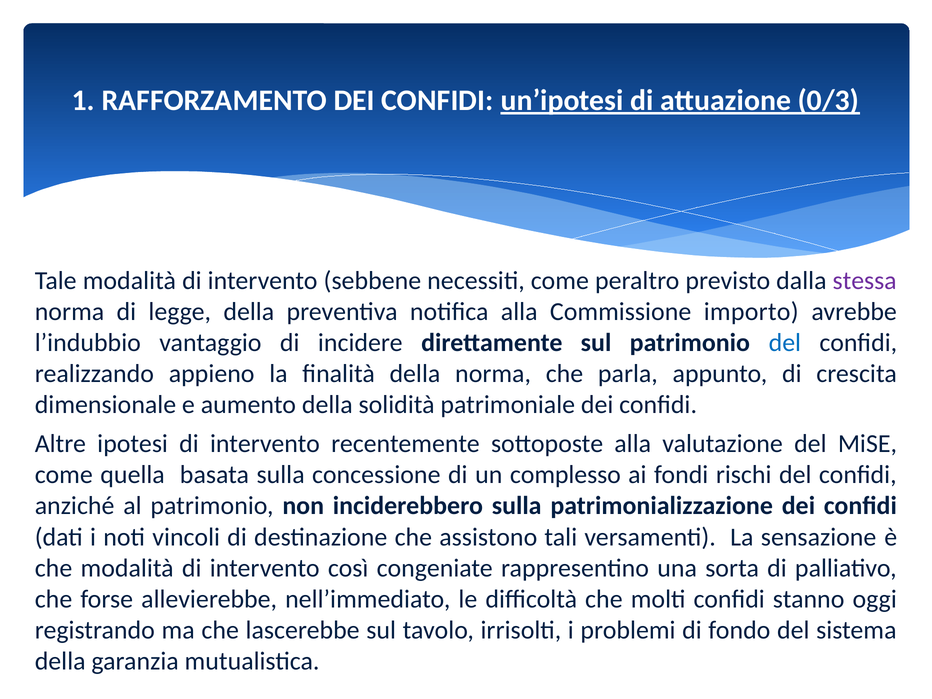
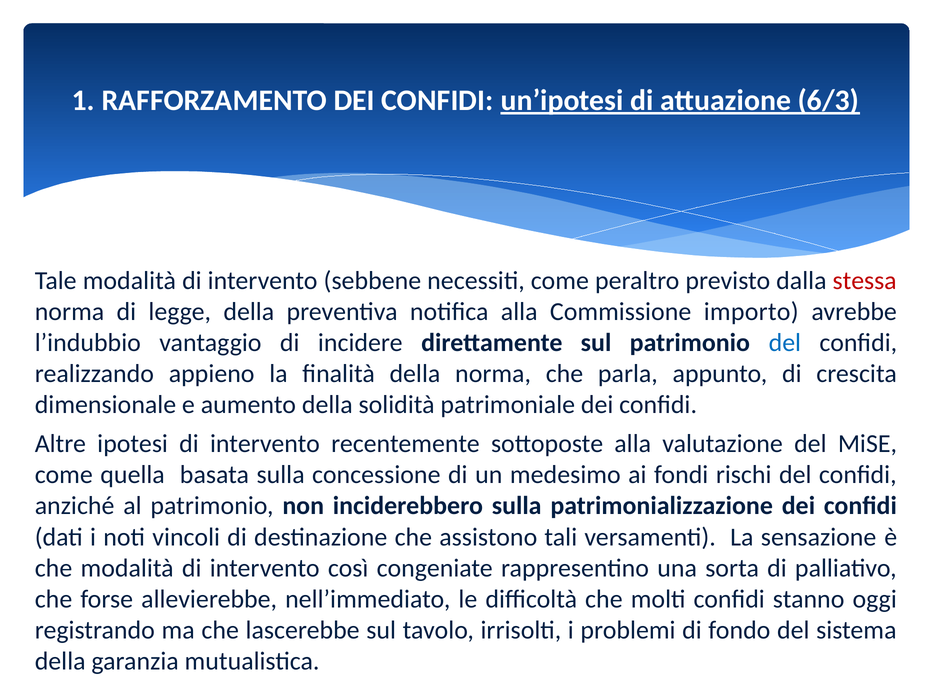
0/3: 0/3 -> 6/3 (828, 100)
stessa colour: purple -> red (865, 281)
complesso: complesso -> medesimo (565, 475)
